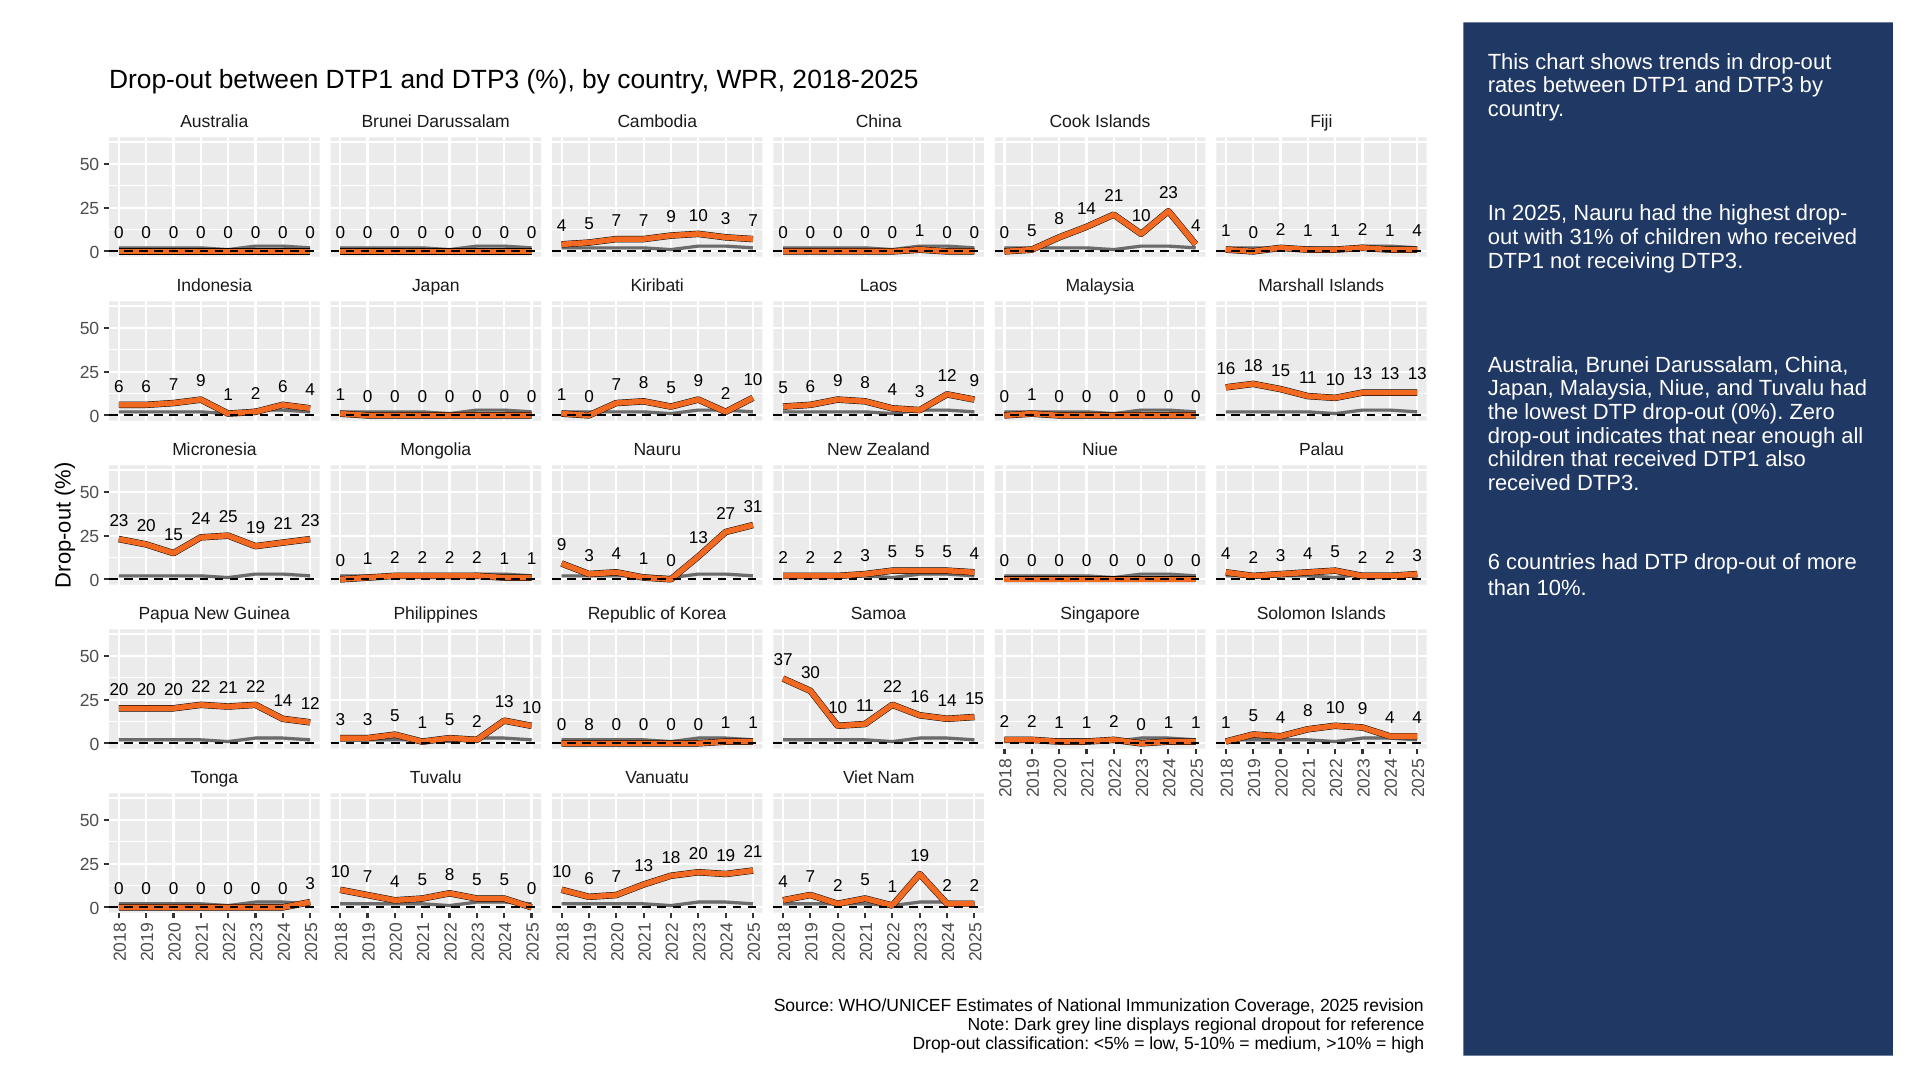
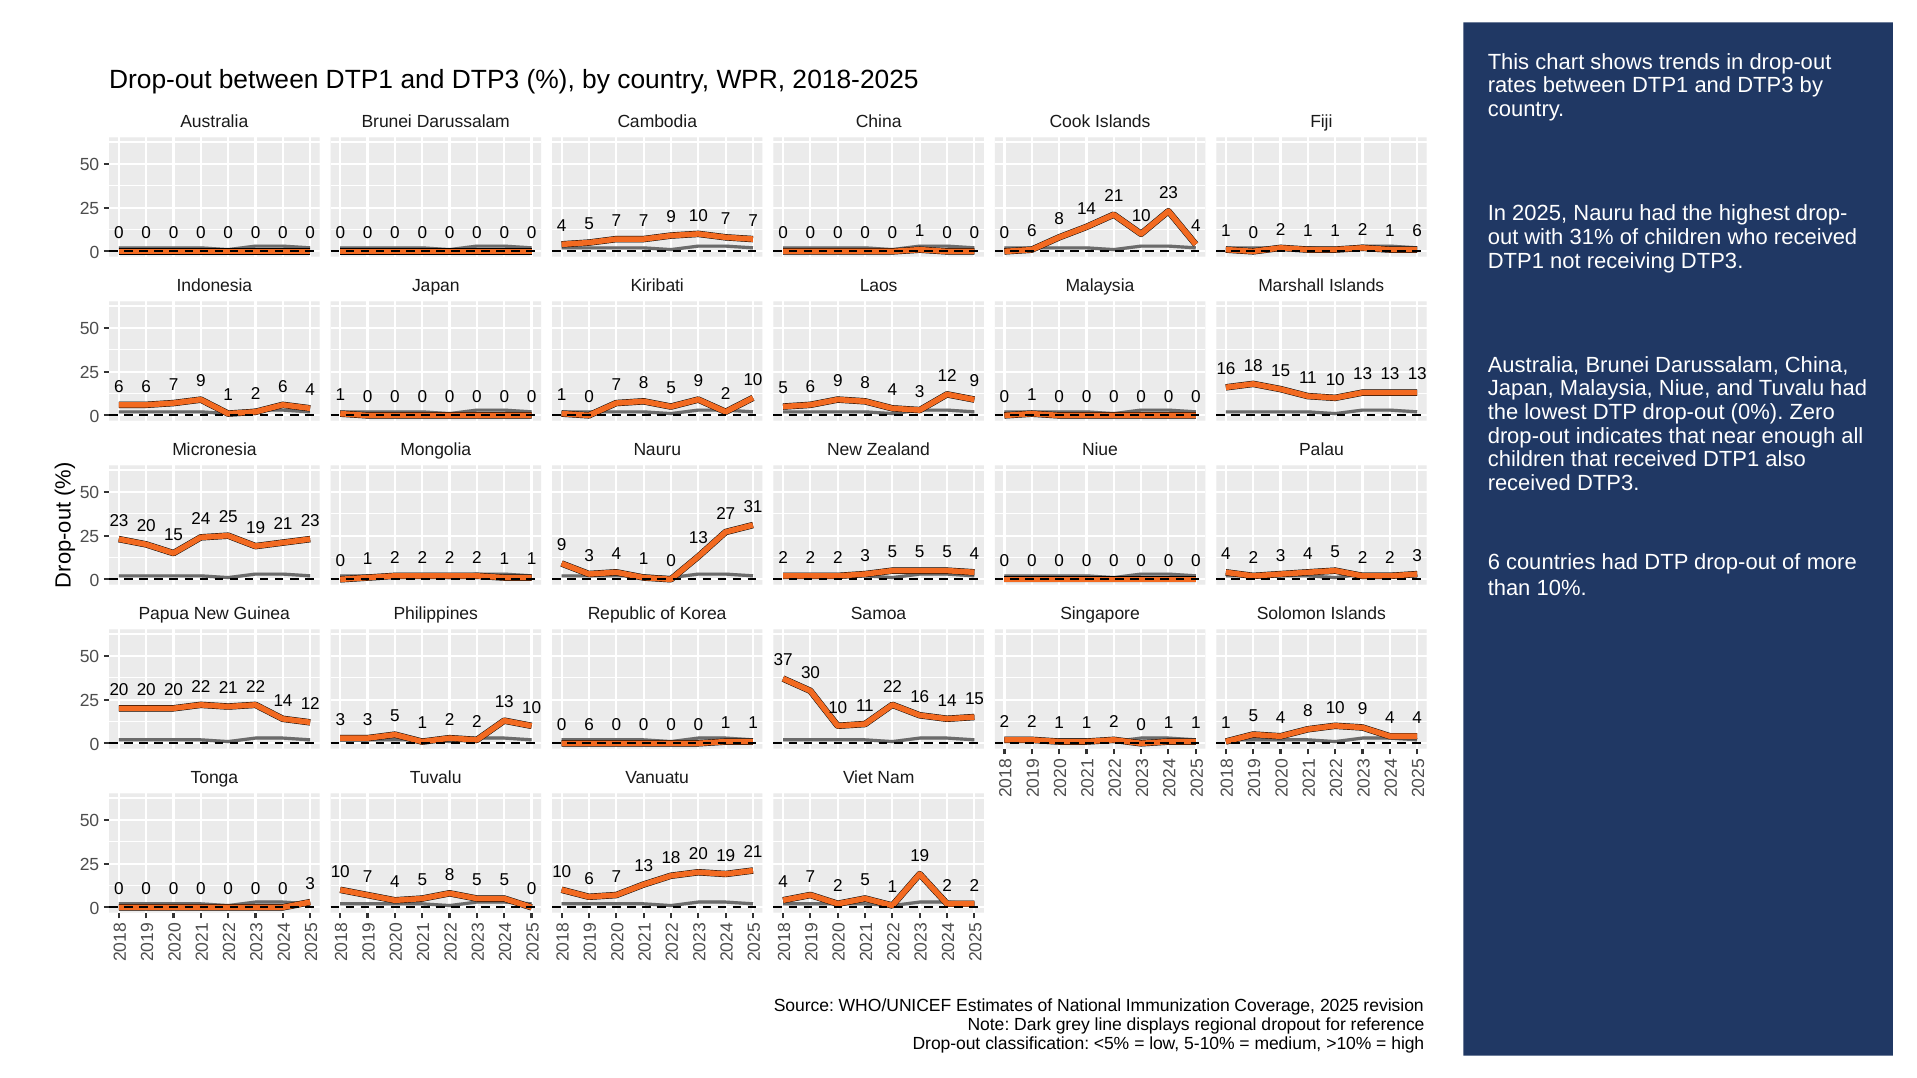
9 10 3: 3 -> 7 (726, 219)
1 4: 4 -> 6 (1417, 231)
5: 5 -> 6 (1032, 231)
5 1 5: 5 -> 2 (450, 720)
8: 8 -> 6 (589, 725)
